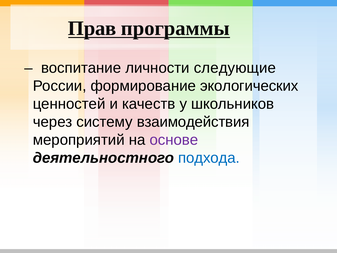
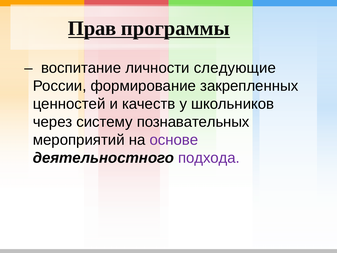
экологических: экологических -> закрепленных (249, 86)
взаимодействия: взаимодействия -> познавательных (193, 122)
подхода colour: blue -> purple (209, 158)
